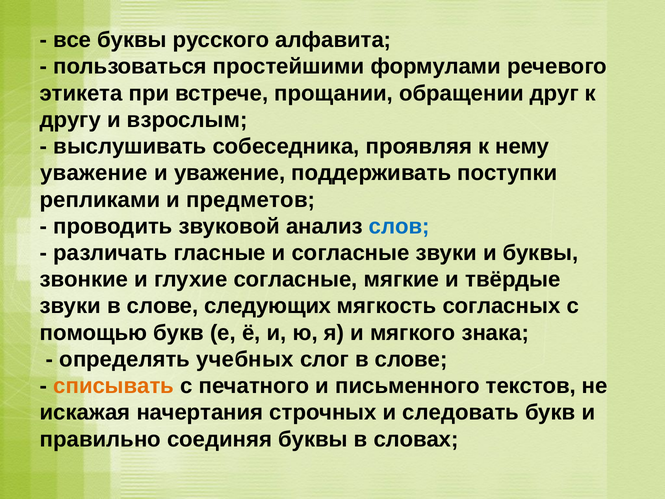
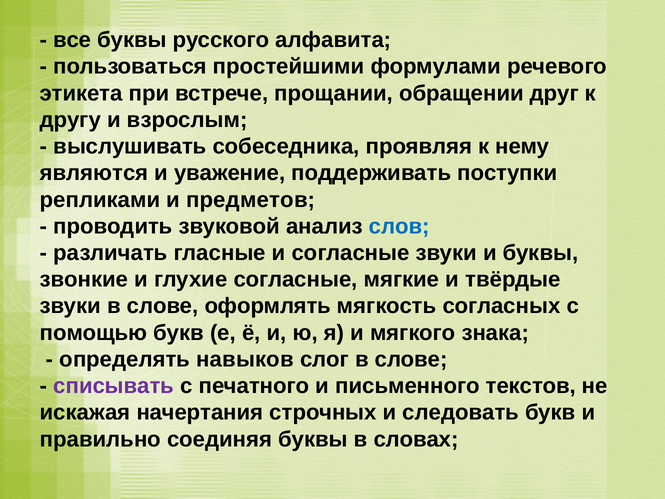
уважение: уважение -> являются (94, 173)
следующих: следующих -> оформлять (268, 306)
учебных: учебных -> навыков (245, 359)
списывать colour: orange -> purple (114, 386)
